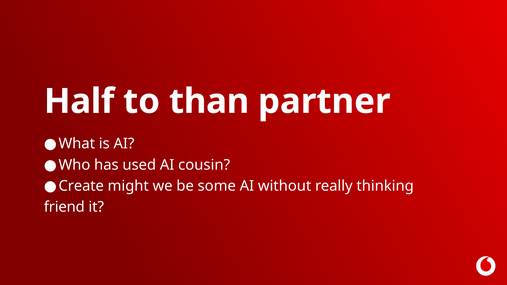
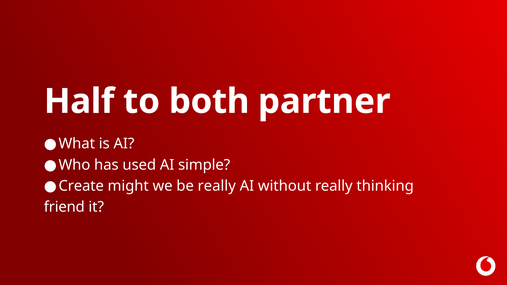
than: than -> both (209, 101)
cousin: cousin -> simple (204, 165)
be some: some -> really (217, 186)
